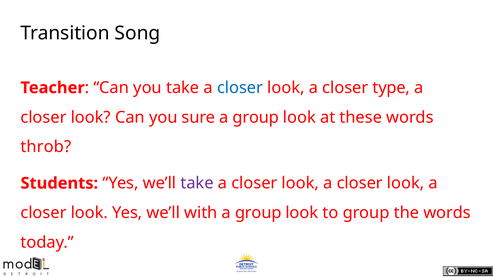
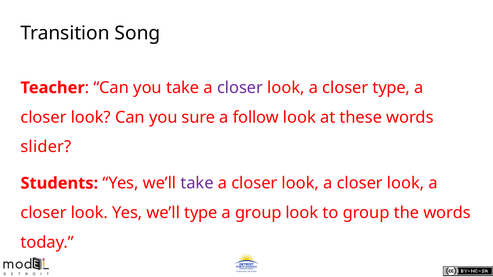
closer colour: blue -> purple (240, 88)
group: group -> follow (256, 117)
throb: throb -> slider (46, 147)
we’ll with: with -> type (201, 213)
